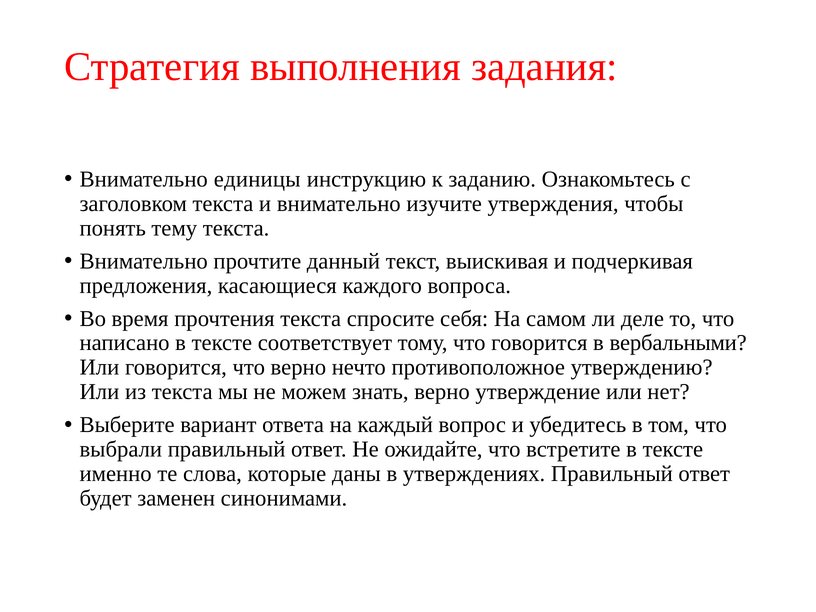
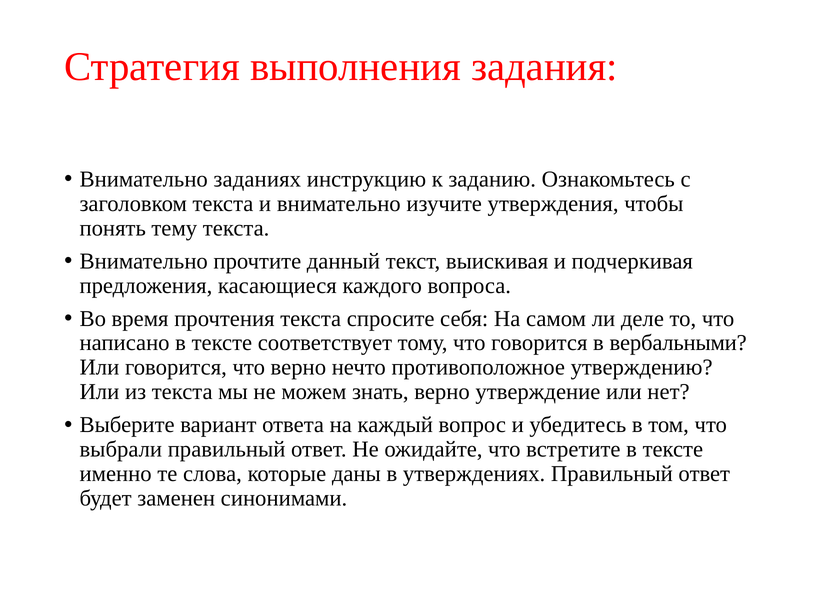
единицы: единицы -> заданиях (257, 179)
